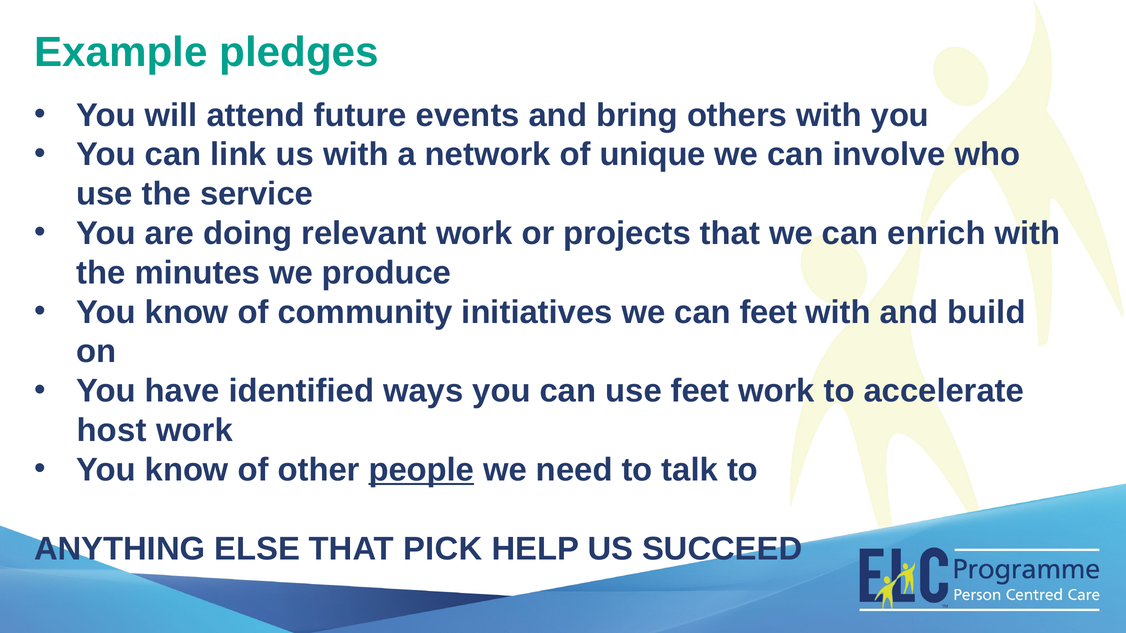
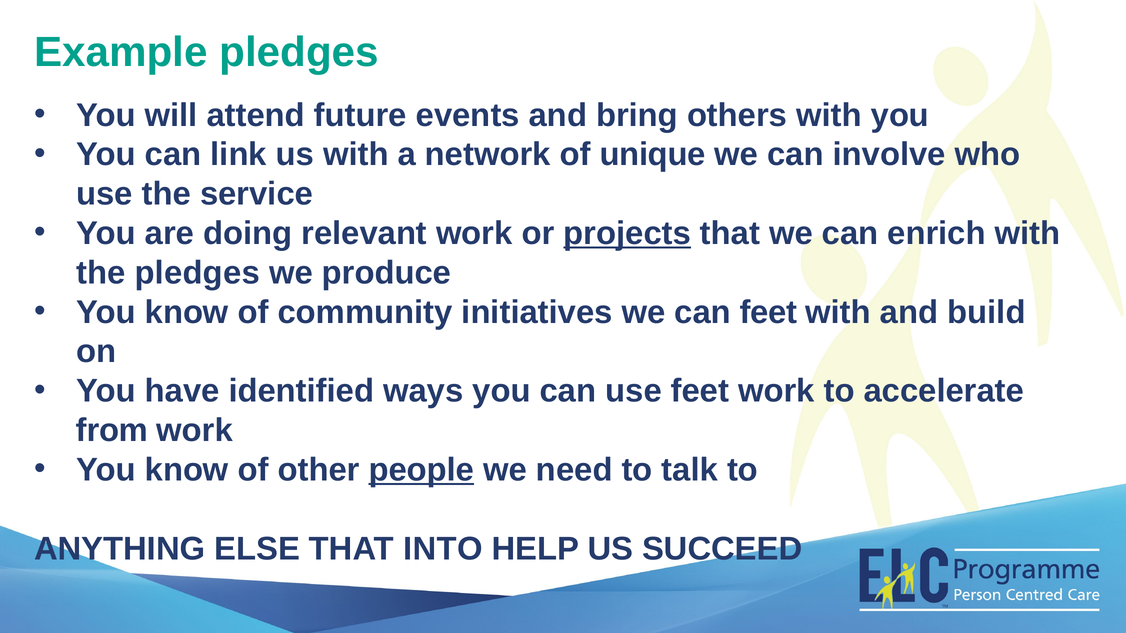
projects underline: none -> present (627, 234)
the minutes: minutes -> pledges (197, 273)
host: host -> from (112, 431)
PICK: PICK -> INTO (443, 549)
